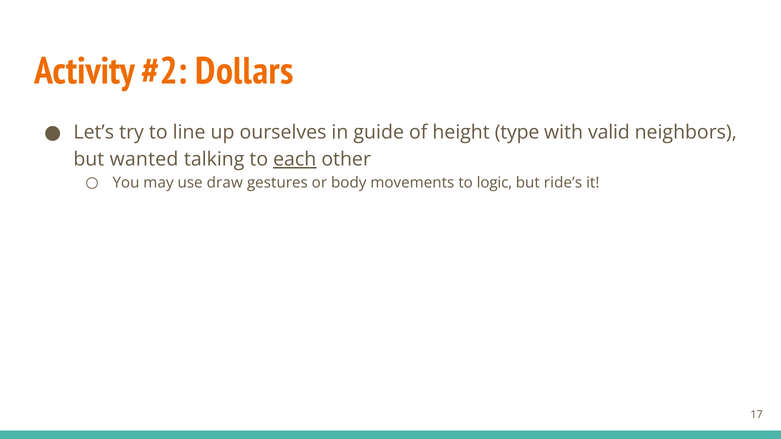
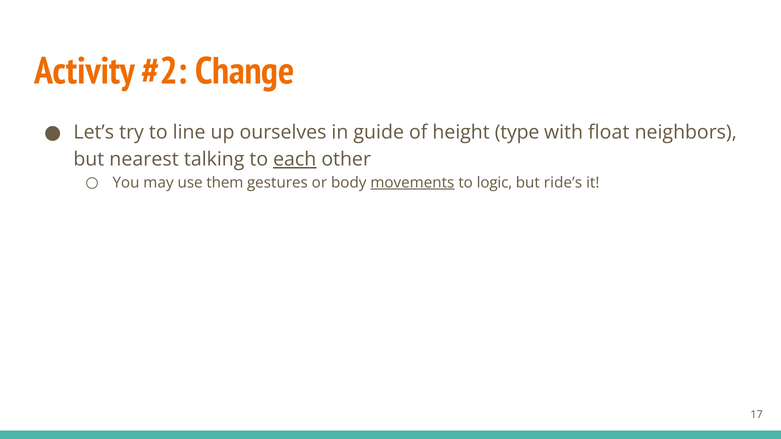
Dollars: Dollars -> Change (245, 71)
valid: valid -> float (609, 133)
wanted: wanted -> nearest (144, 160)
draw: draw -> them (225, 183)
movements underline: none -> present (412, 183)
